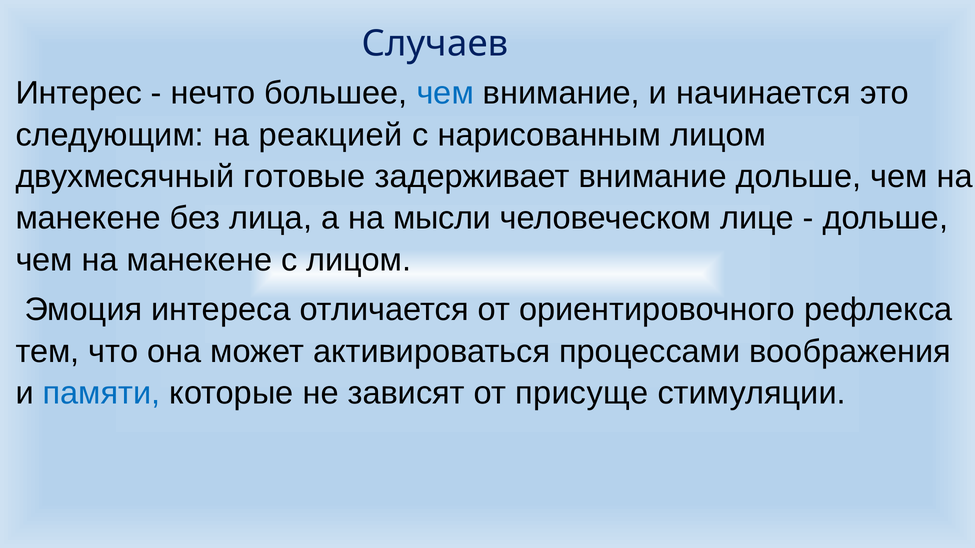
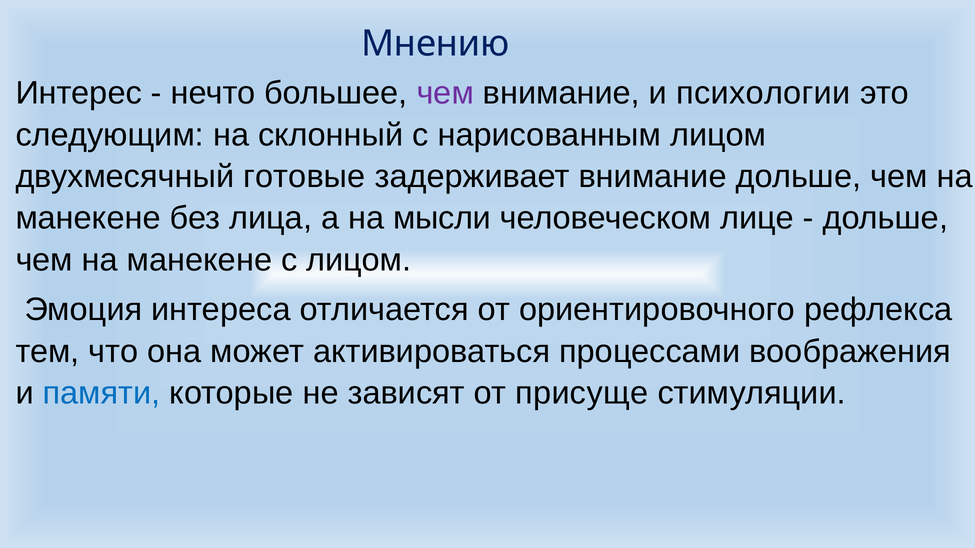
Случаев: Случаев -> Мнению (435, 44)
чем colour: blue -> purple (445, 93)
начинается: начинается -> психологии (763, 93)
реакцией: реакцией -> склонный (331, 135)
